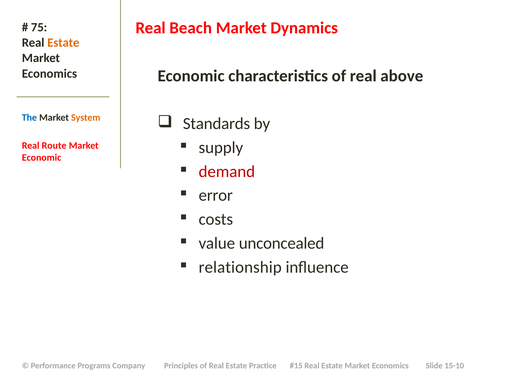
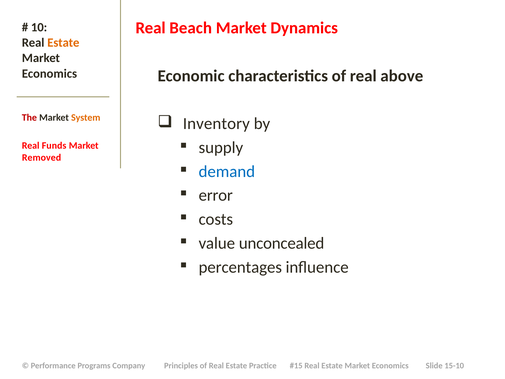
75: 75 -> 10 (39, 27)
The colour: blue -> red (29, 118)
Standards: Standards -> Inventory (216, 124)
Route: Route -> Funds (54, 145)
Economic: Economic -> Removed (42, 157)
demand colour: red -> blue (227, 171)
relationship: relationship -> percentages (240, 267)
